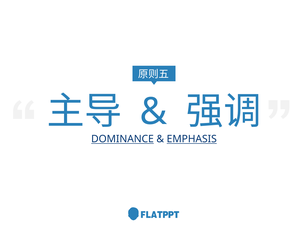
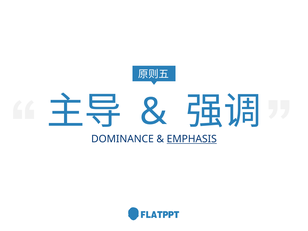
DOMINANCE underline: present -> none (122, 139)
